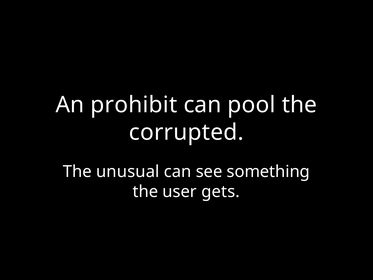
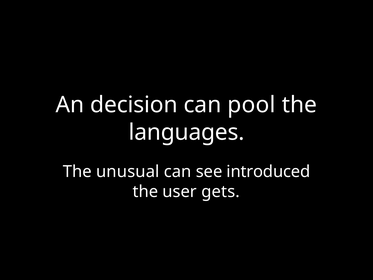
prohibit: prohibit -> decision (134, 105)
corrupted: corrupted -> languages (187, 132)
something: something -> introduced (268, 171)
